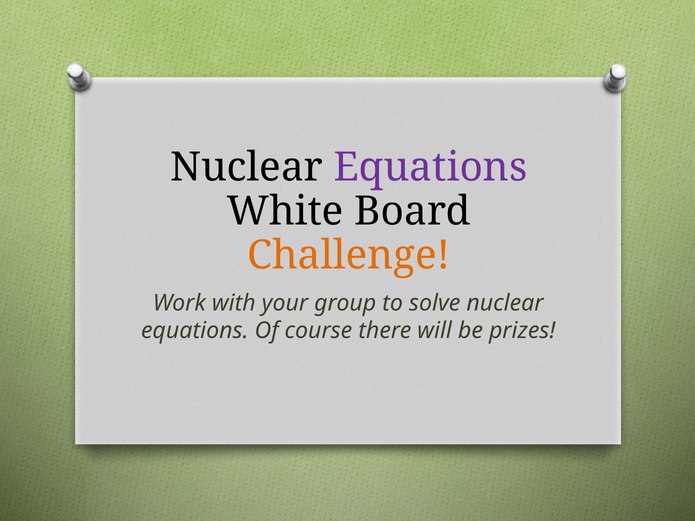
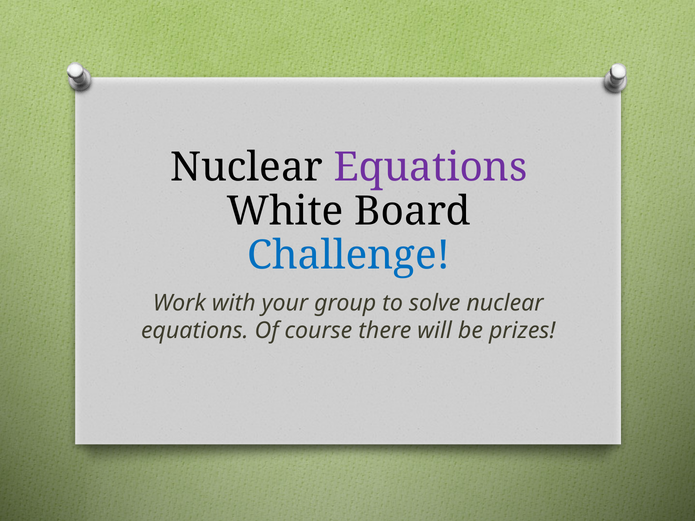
Challenge colour: orange -> blue (349, 255)
